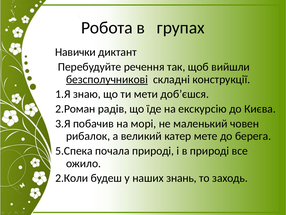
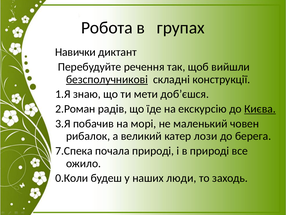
Києва underline: none -> present (260, 109)
мете: мете -> лози (206, 136)
5.Спека: 5.Спека -> 7.Спека (74, 151)
2.Коли: 2.Коли -> 0.Коли (72, 178)
знань: знань -> люди (181, 178)
